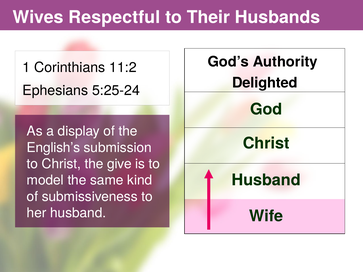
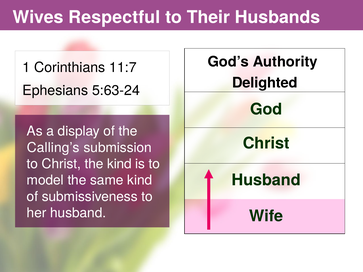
11:2: 11:2 -> 11:7 (123, 68)
5:25-24: 5:25-24 -> 5:63-24 (116, 91)
English’s: English’s -> Calling’s (53, 148)
the give: give -> kind (119, 164)
